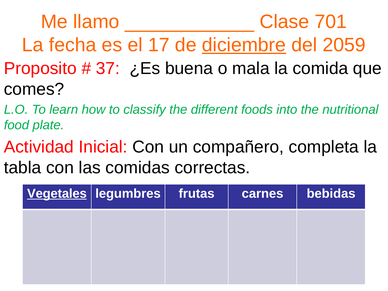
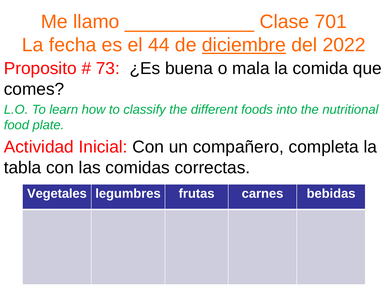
17: 17 -> 44 (159, 45)
2059: 2059 -> 2022 (344, 45)
37: 37 -> 73 (108, 68)
Vegetales underline: present -> none (57, 194)
